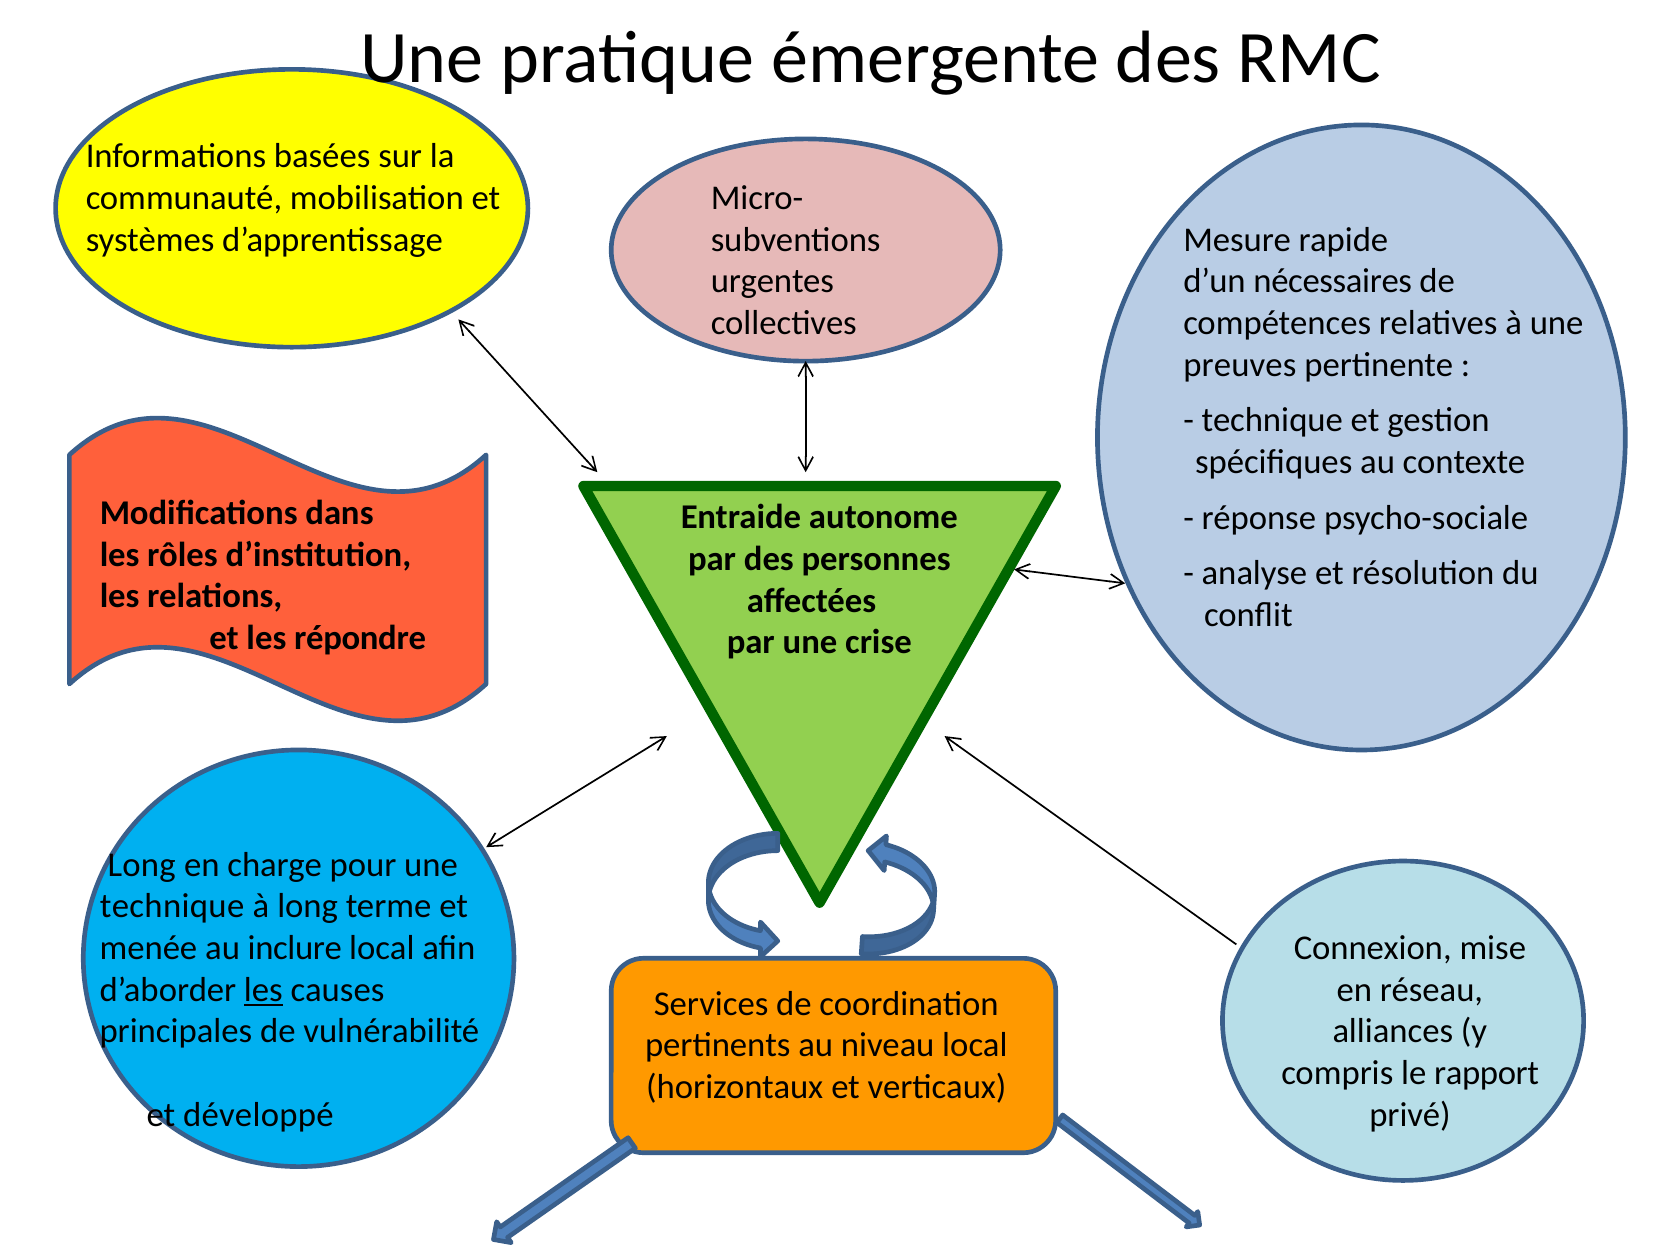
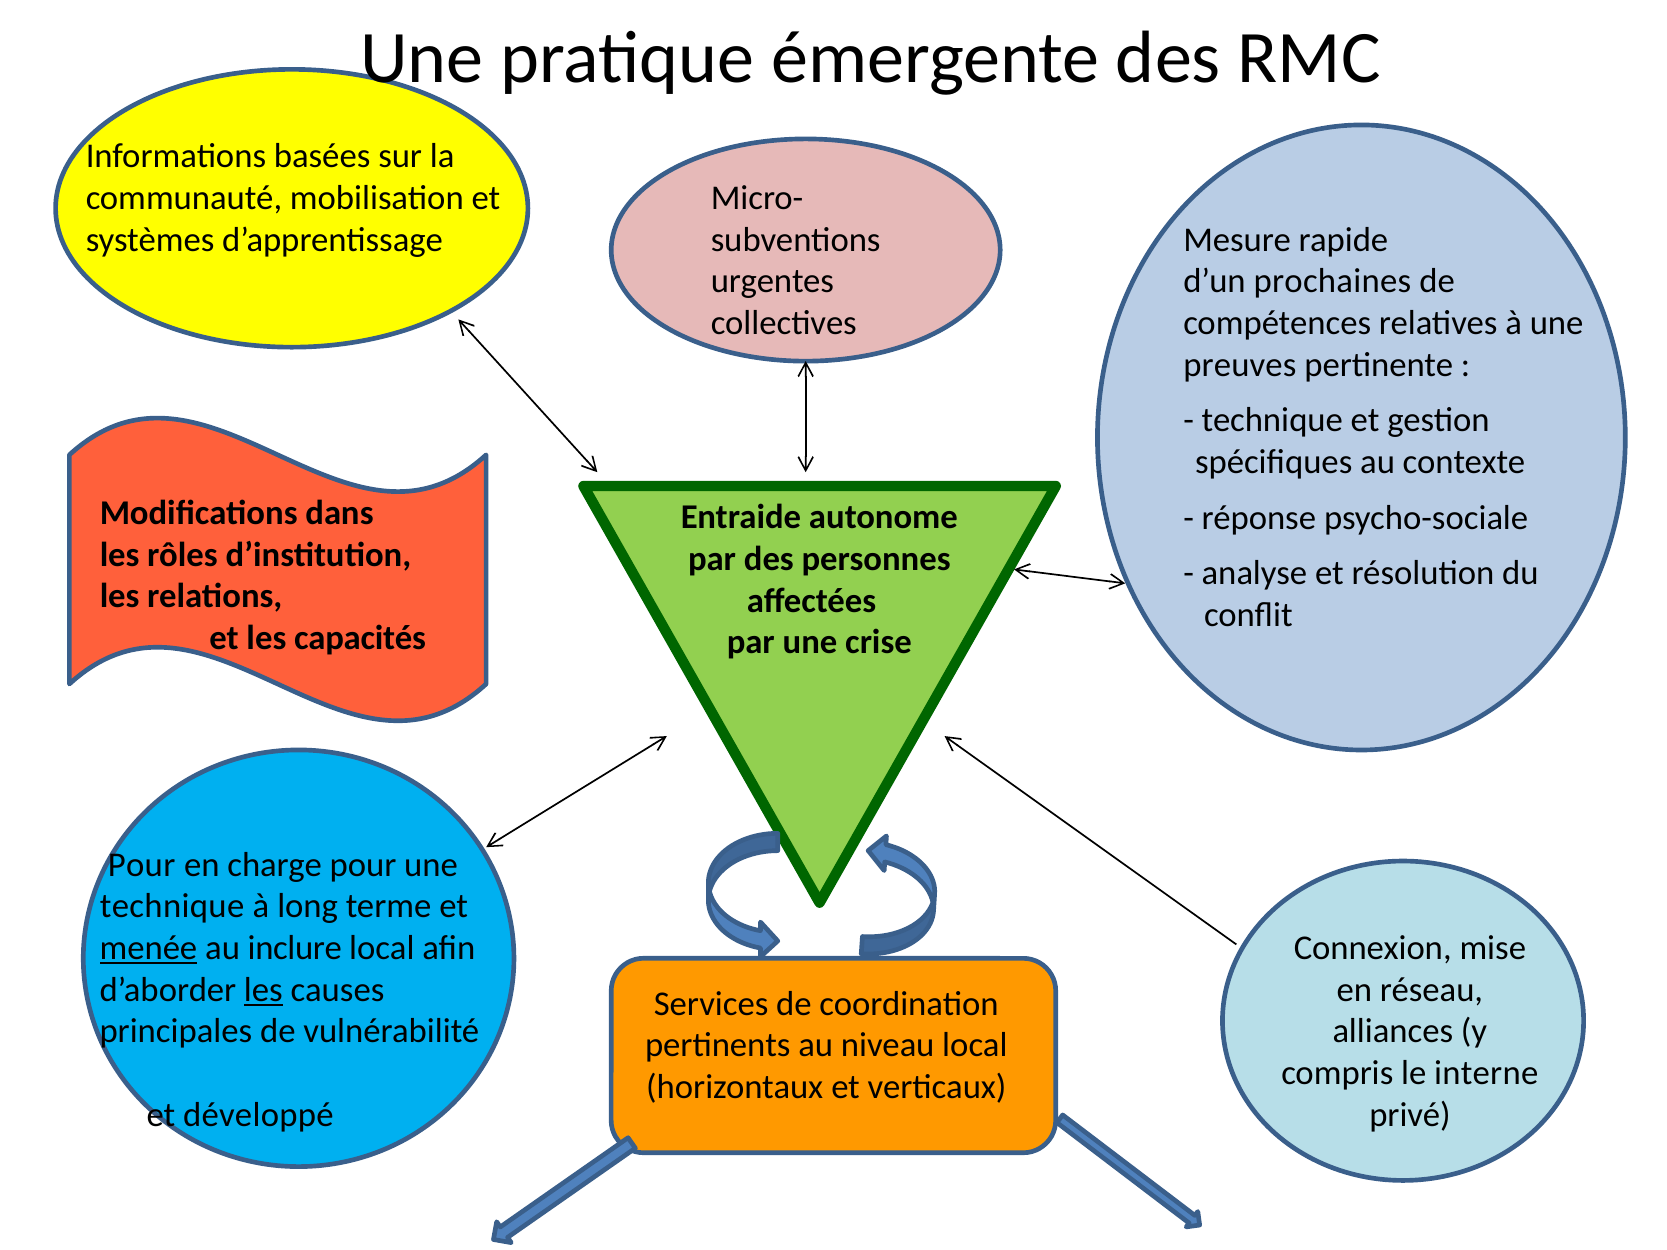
nécessaires: nécessaires -> prochaines (1332, 282)
répondre: répondre -> capacités (360, 638)
Long: Long -> Pour (142, 865)
menée underline: none -> present (148, 948)
rapport: rapport -> interne (1486, 1073)
